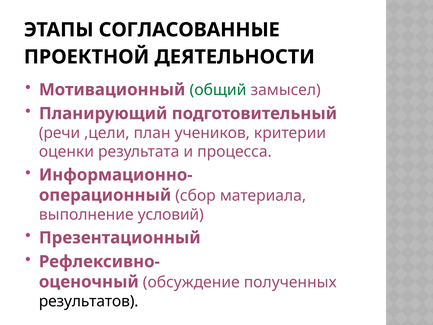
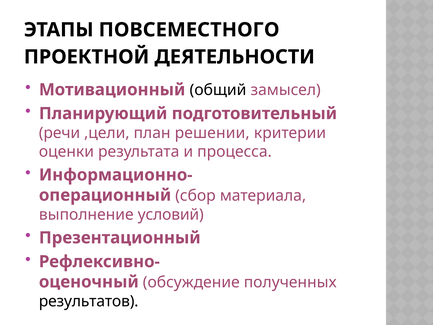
СОГЛАСОВАННЫЕ: СОГЛАСОВАННЫЕ -> ПОВСЕМЕСТНОГО (189, 30)
общий colour: green -> black (218, 90)
учеников: учеников -> решении (212, 133)
